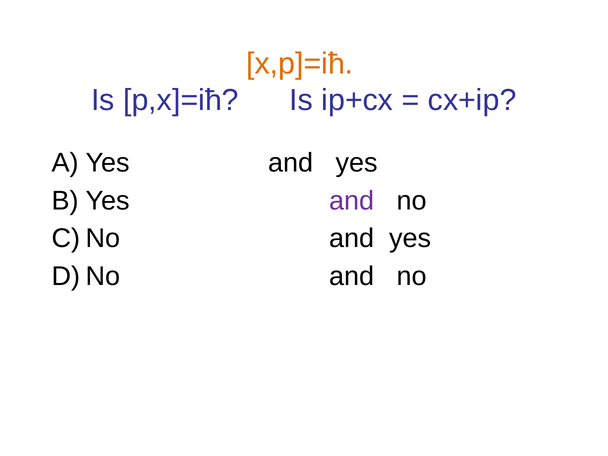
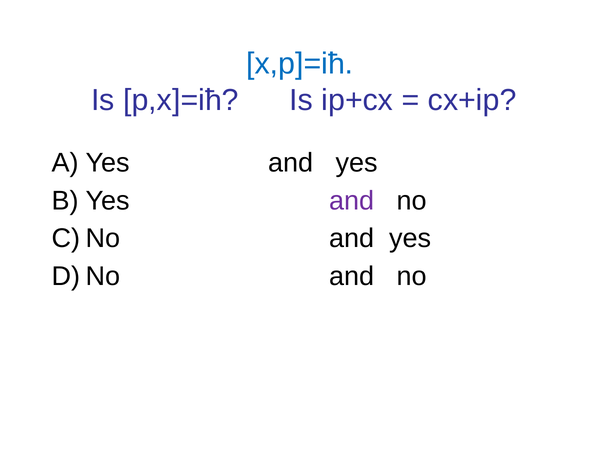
x,p]=iħ colour: orange -> blue (300, 64)
